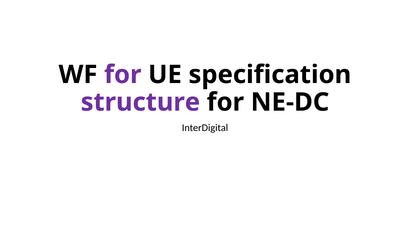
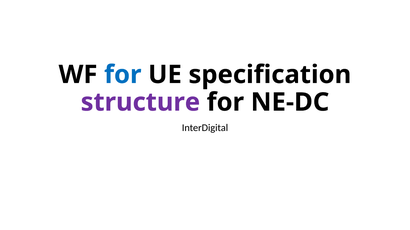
for colour: purple -> blue (123, 75)
